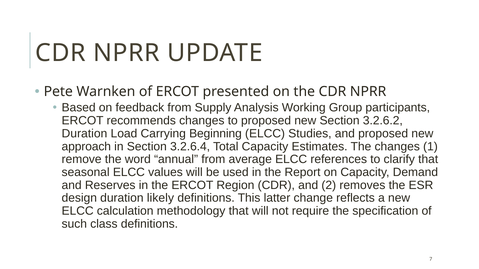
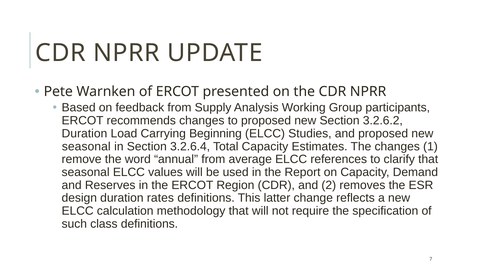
approach: approach -> seasonal (86, 147)
likely: likely -> rates (160, 198)
